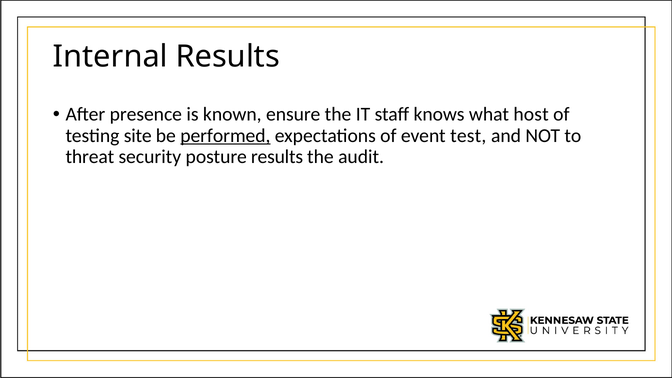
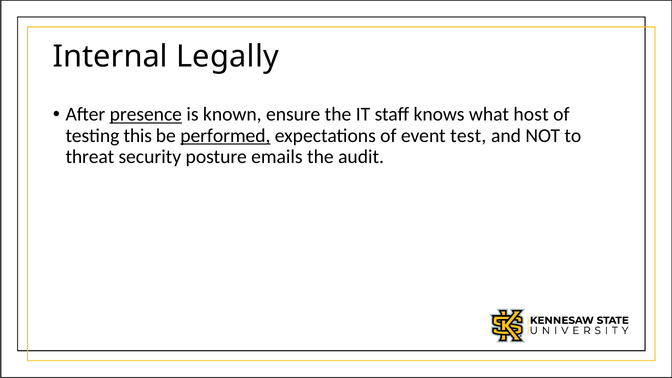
Internal Results: Results -> Legally (228, 56)
presence underline: none -> present (146, 114)
site: site -> this (138, 136)
posture results: results -> emails (277, 157)
